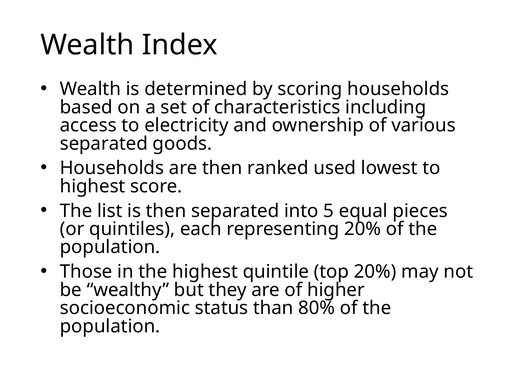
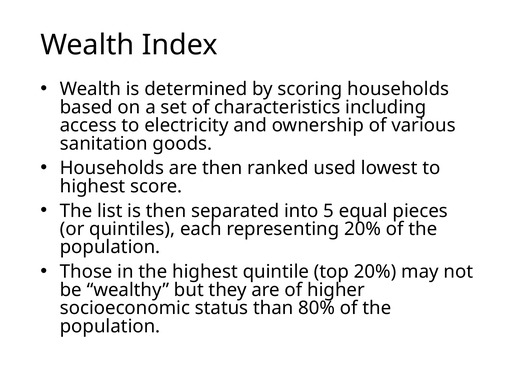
separated: separated -> sanitation (104, 143)
